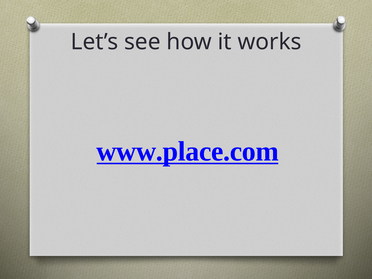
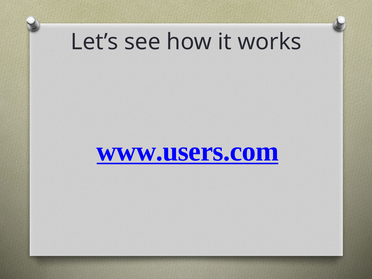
www.place.com: www.place.com -> www.users.com (188, 151)
